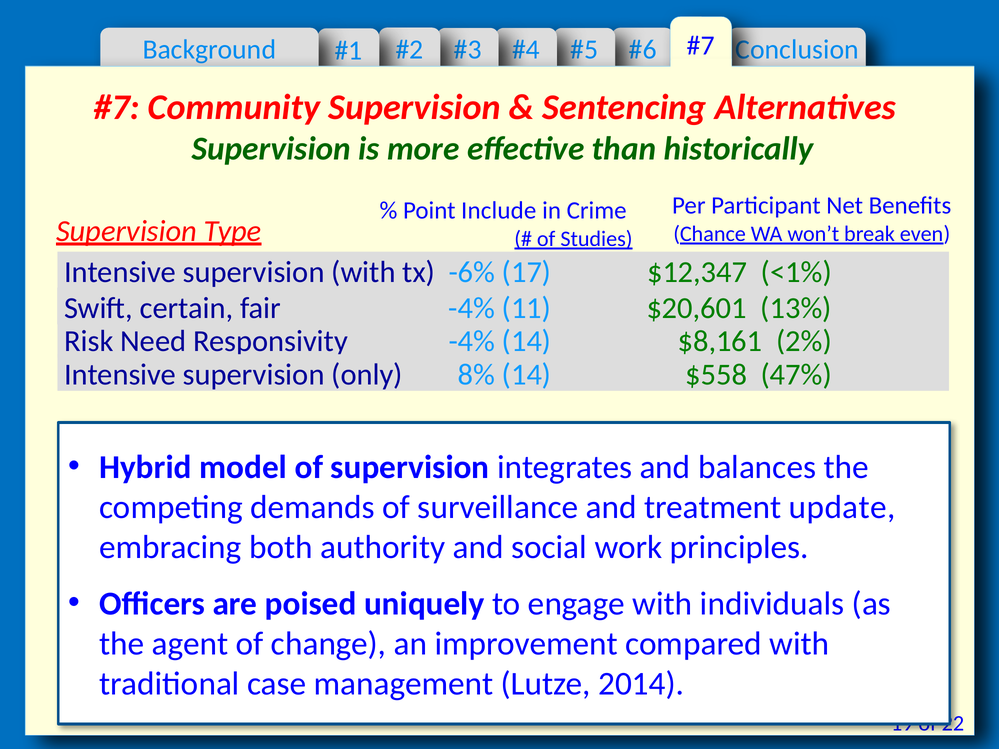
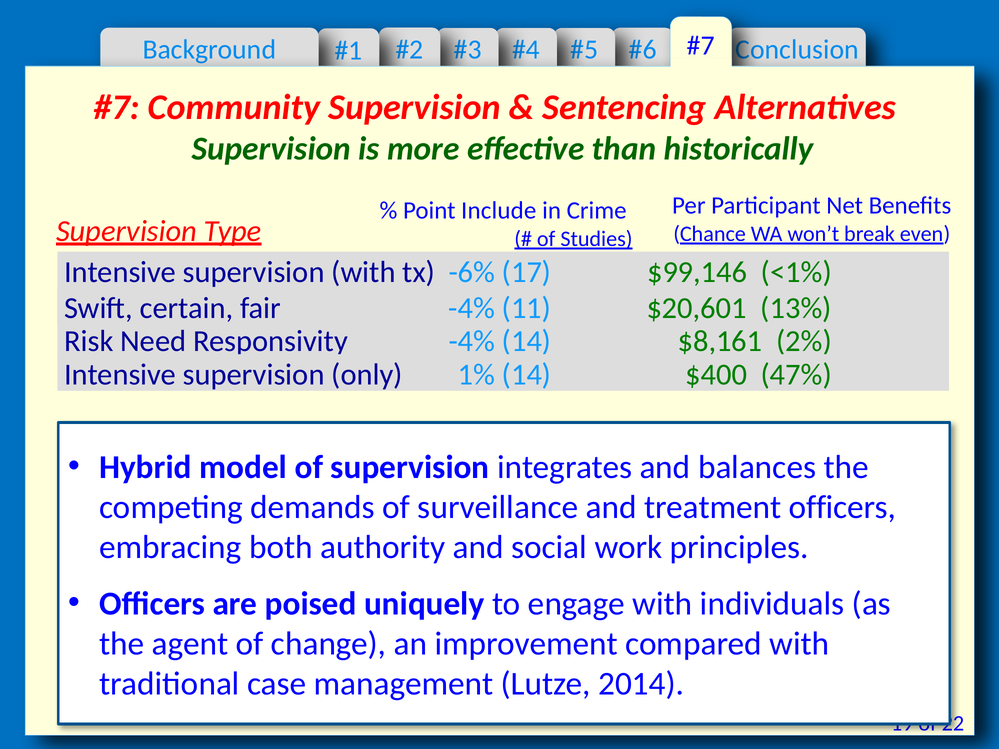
$12,347: $12,347 -> $99,146 (697, 272)
8%: 8% -> 1% (477, 375)
$558: $558 -> $400 (716, 375)
treatment update: update -> officers (842, 507)
